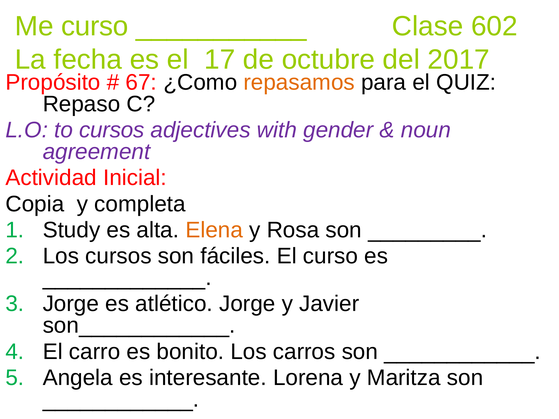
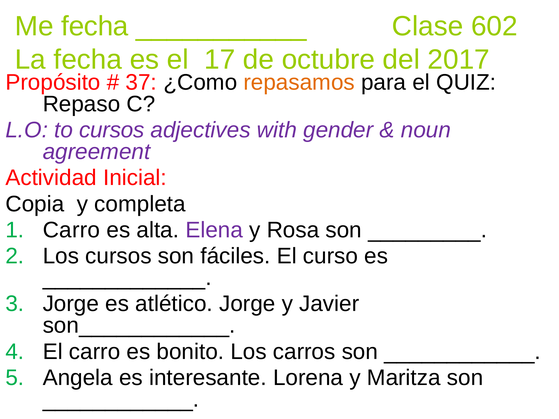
Me curso: curso -> fecha (95, 26)
67: 67 -> 37 (141, 82)
Study: Study -> Carro (71, 230)
Elena colour: orange -> purple (214, 230)
